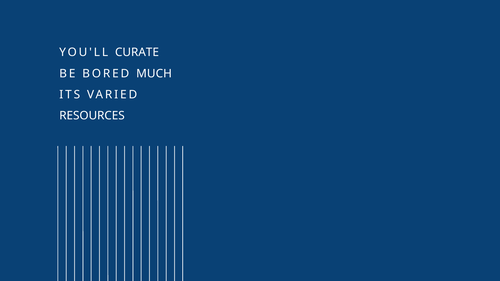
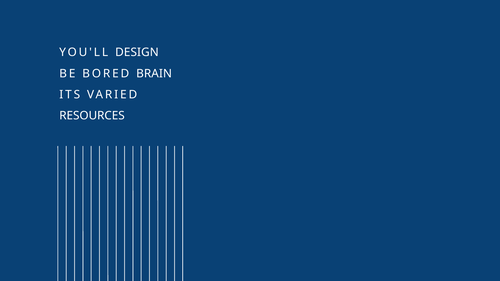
CURATE: CURATE -> DESIGN (137, 53)
MUCH: MUCH -> BRAIN (154, 74)
